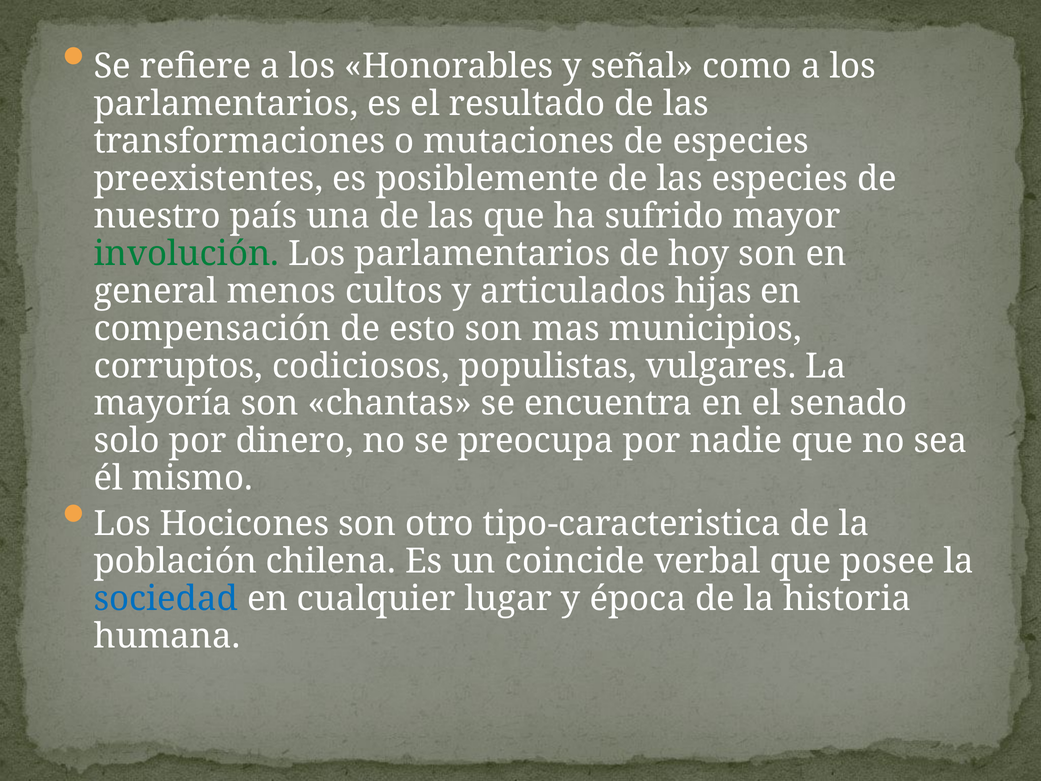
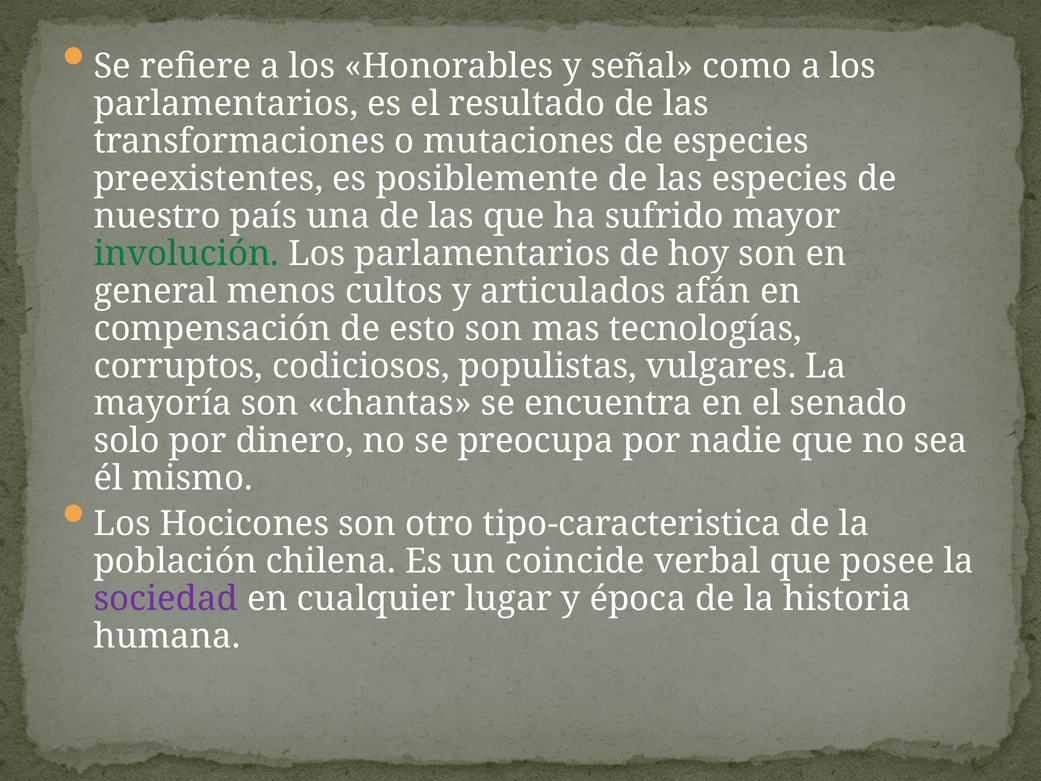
hijas: hijas -> afán (713, 291)
municipios: municipios -> tecnologías (705, 328)
sociedad colour: blue -> purple (166, 598)
